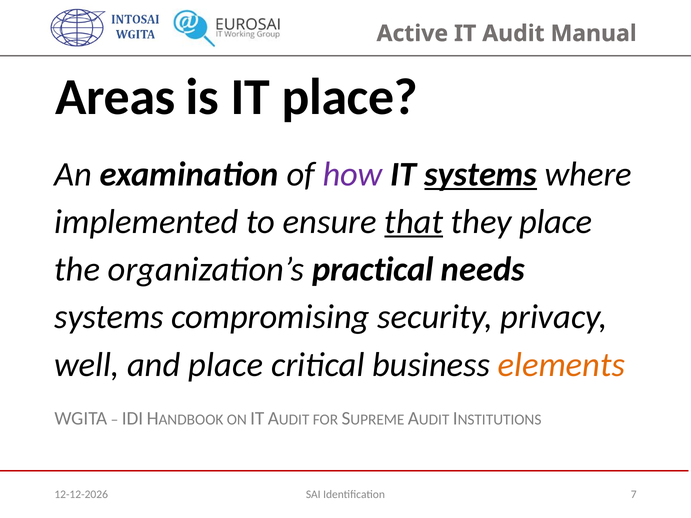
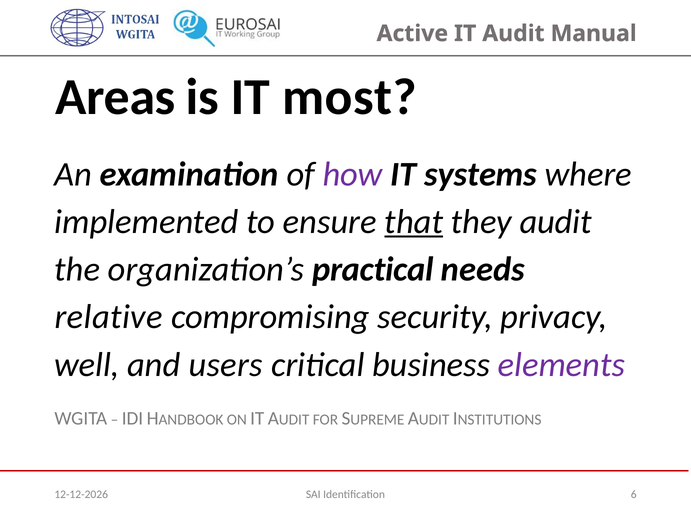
IT place: place -> most (349, 97)
systems underline: present -> none (481, 174)
they place: place -> audit (556, 222)
systems: systems -> relative (109, 317)
and place: place -> users (226, 365)
elements colour: orange -> purple (561, 365)
7: 7 -> 6 (634, 495)
